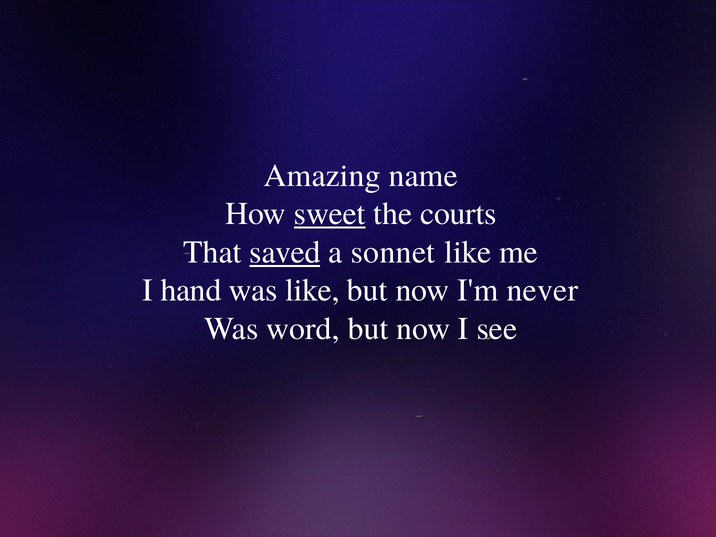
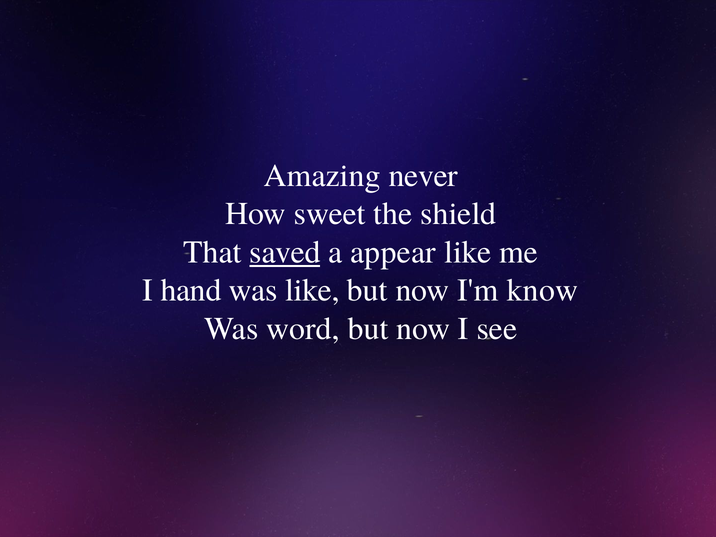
name: name -> never (423, 176)
sweet underline: present -> none (330, 214)
courts: courts -> shield (458, 214)
sonnet: sonnet -> appear (393, 252)
never: never -> know (543, 290)
